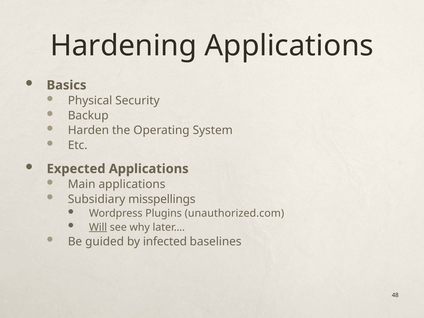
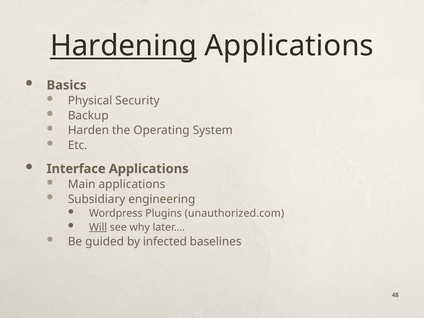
Hardening underline: none -> present (123, 46)
Expected: Expected -> Interface (76, 169)
misspellings: misspellings -> engineering (162, 199)
